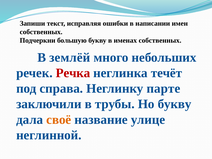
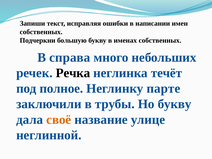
землёй: землёй -> справа (70, 57)
Речка colour: red -> black (73, 73)
справа: справа -> полное (61, 88)
